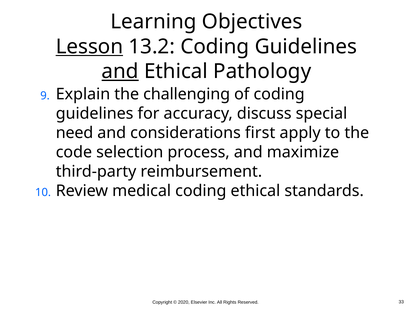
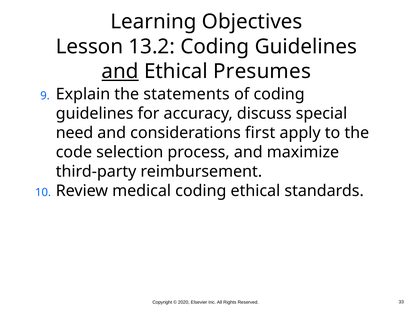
Lesson underline: present -> none (89, 47)
Pathology: Pathology -> Presumes (262, 71)
challenging: challenging -> statements (187, 94)
